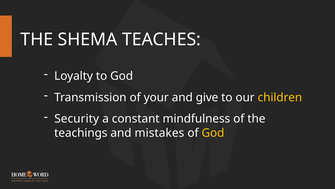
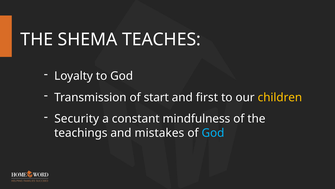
your: your -> start (156, 97)
give: give -> first (207, 97)
God colour: yellow -> light blue (213, 133)
